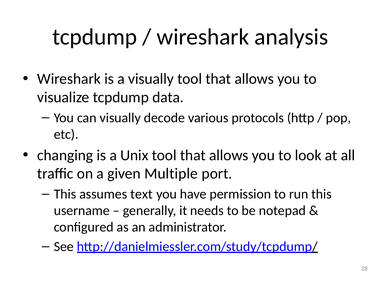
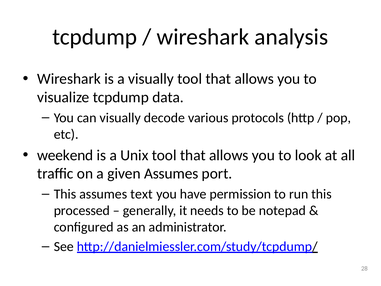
changing: changing -> weekend (65, 155)
given Multiple: Multiple -> Assumes (171, 173)
username: username -> processed (82, 210)
